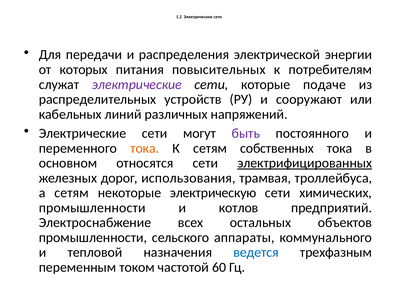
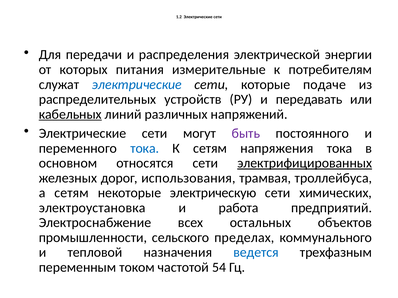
повысительных: повысительных -> измерительные (219, 70)
электрические colour: purple -> blue (137, 85)
сооружают: сооружают -> передавать (309, 100)
кабельных underline: none -> present (70, 114)
тока colour: orange -> blue (145, 148)
собственных: собственных -> напряжения (277, 148)
промышленности: промышленности -> электроустановка (92, 208)
котлов: котлов -> работа (239, 208)
аппараты: аппараты -> пределах (244, 238)
60: 60 -> 54 (219, 268)
